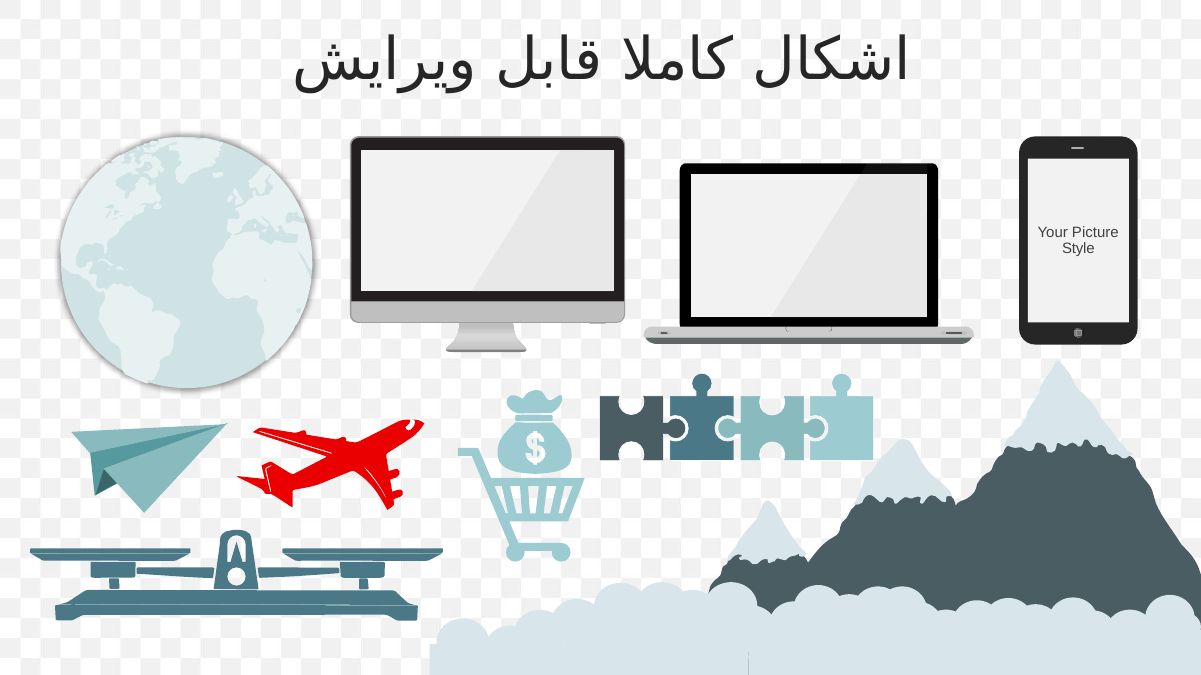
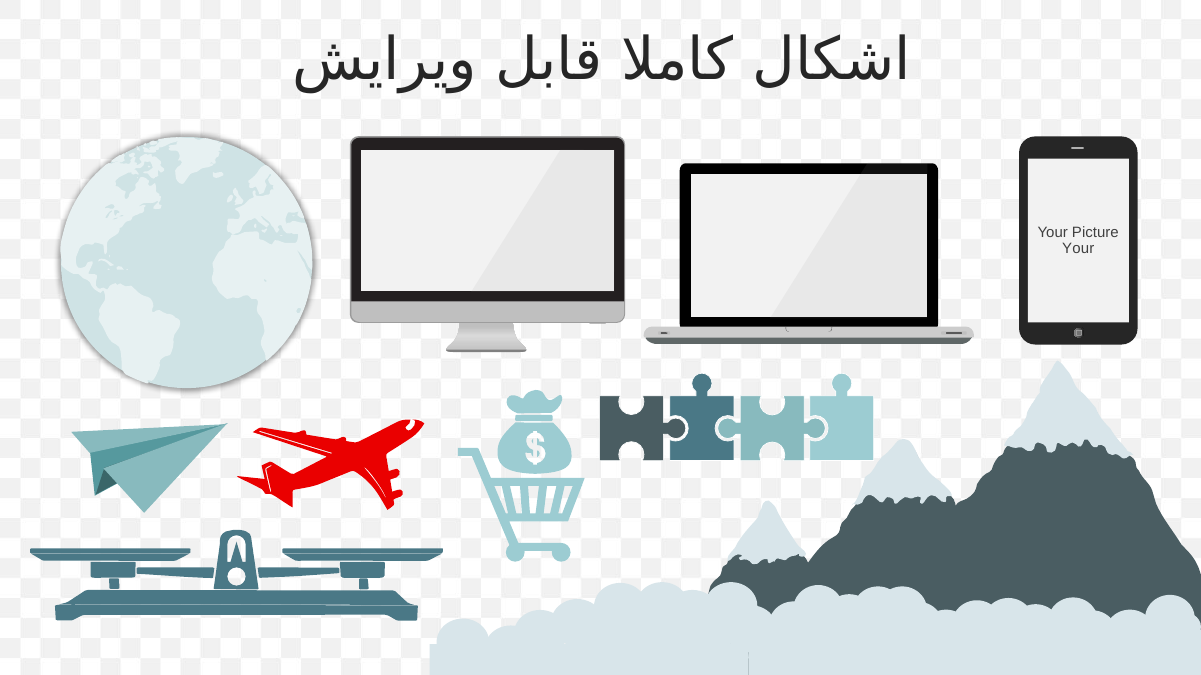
Style: Style -> Your (1078, 249)
